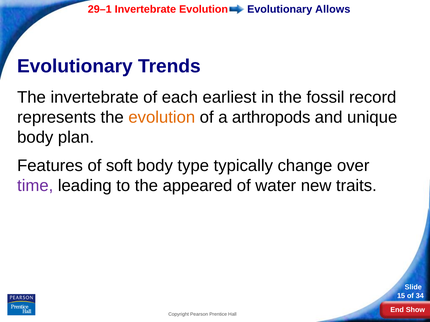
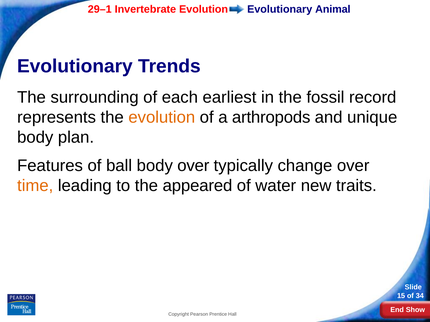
Allows: Allows -> Animal (333, 9)
The invertebrate: invertebrate -> surrounding (95, 97)
soft: soft -> ball (119, 166)
body type: type -> over (193, 166)
time colour: purple -> orange (35, 186)
